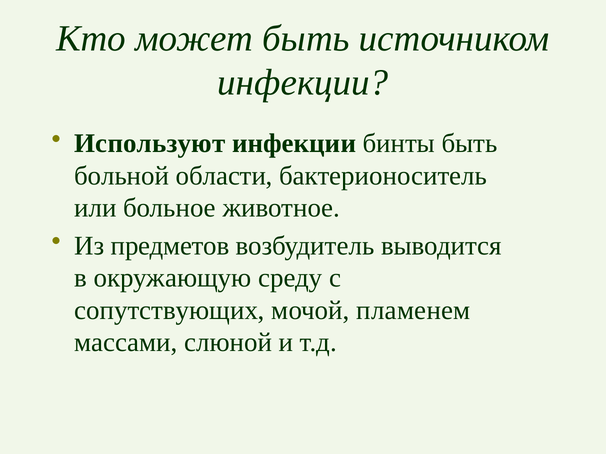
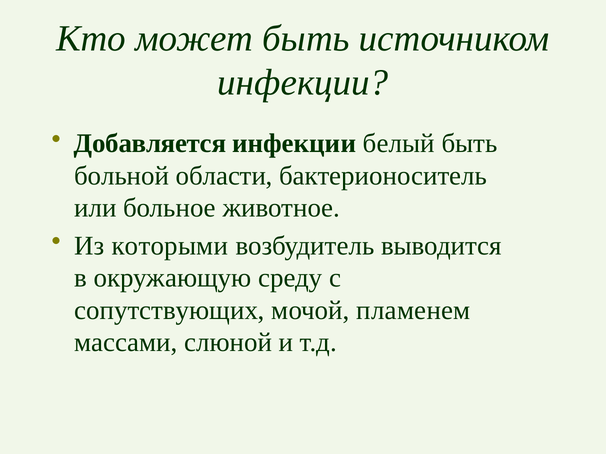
Используют: Используют -> Добавляется (150, 144)
бинты: бинты -> белый (399, 144)
предметов: предметов -> которыми (170, 246)
